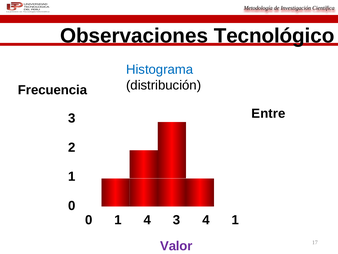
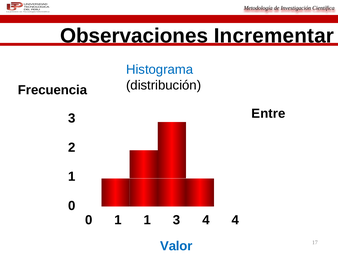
Tecnológico: Tecnológico -> Incrementar (274, 36)
1 4: 4 -> 1 (147, 219)
1: 1 -> 4 (235, 219)
Valor colour: purple -> blue (176, 246)
